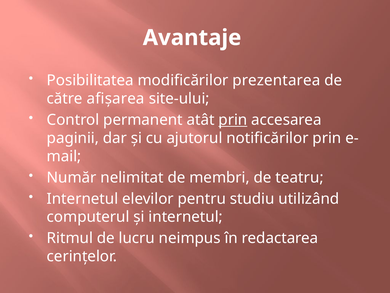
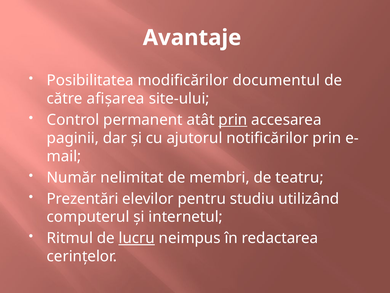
prezentarea: prezentarea -> documentul (276, 80)
Internetul: Internetul -> Prezentări (83, 198)
lucru underline: none -> present (137, 238)
